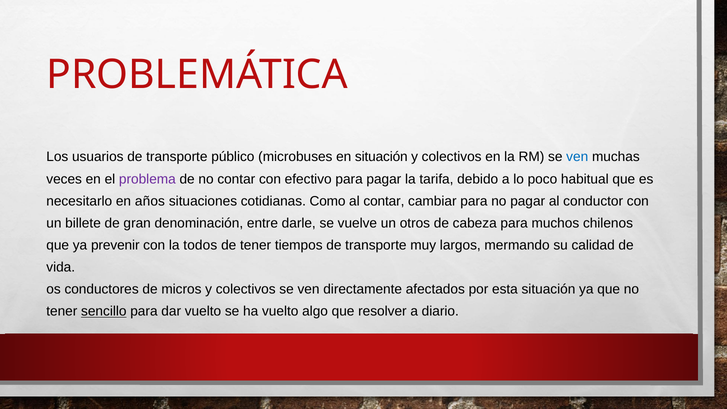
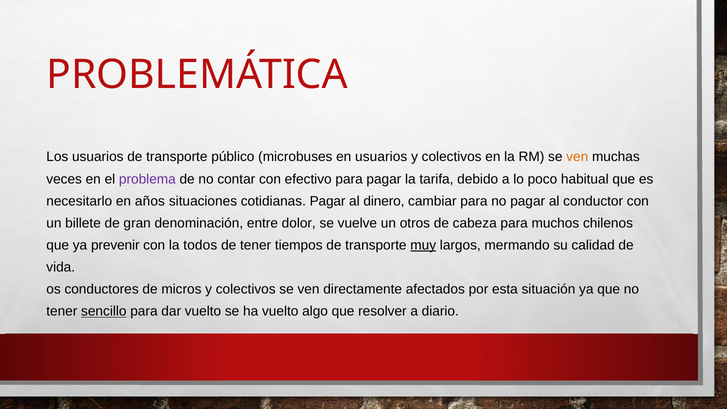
en situación: situación -> usuarios (381, 157)
ven colour: blue -> orange (577, 157)
cotidianas Como: Como -> Pagar (328, 201)
al contar: contar -> dinero (384, 201)
darle: darle -> dolor (299, 223)
muy underline: none -> present (423, 245)
